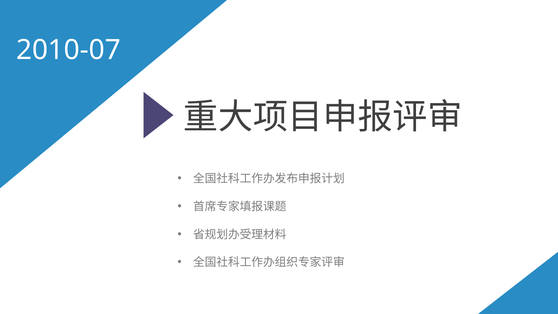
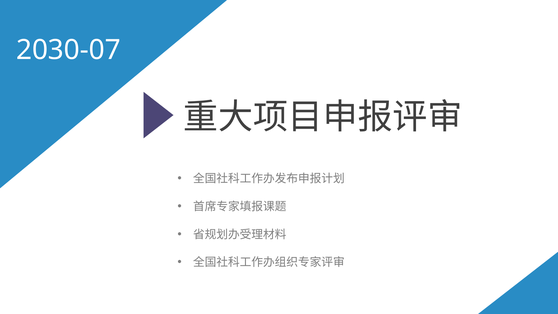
2010-07: 2010-07 -> 2030-07 (68, 50)
